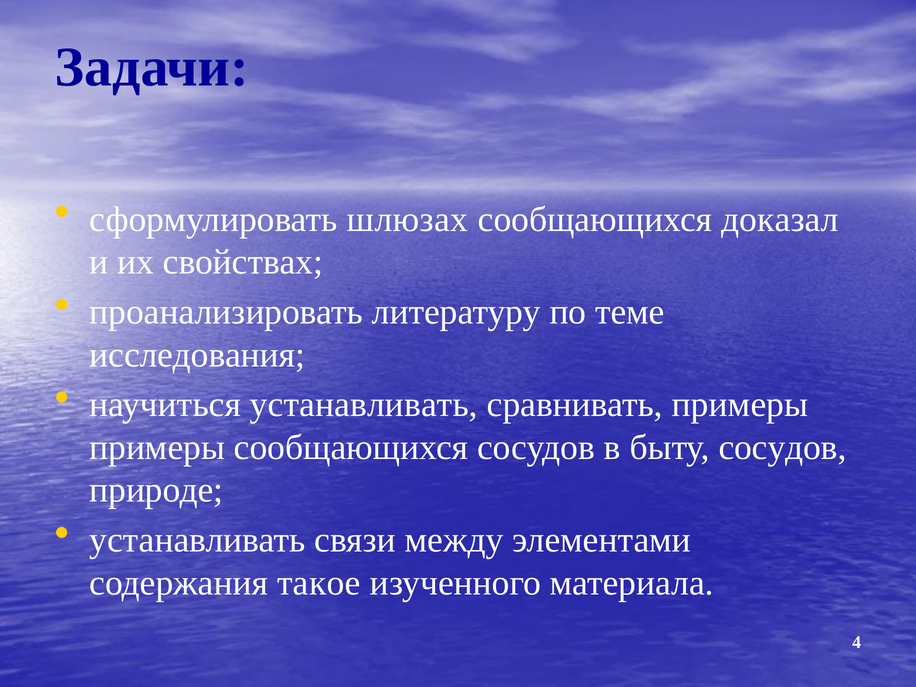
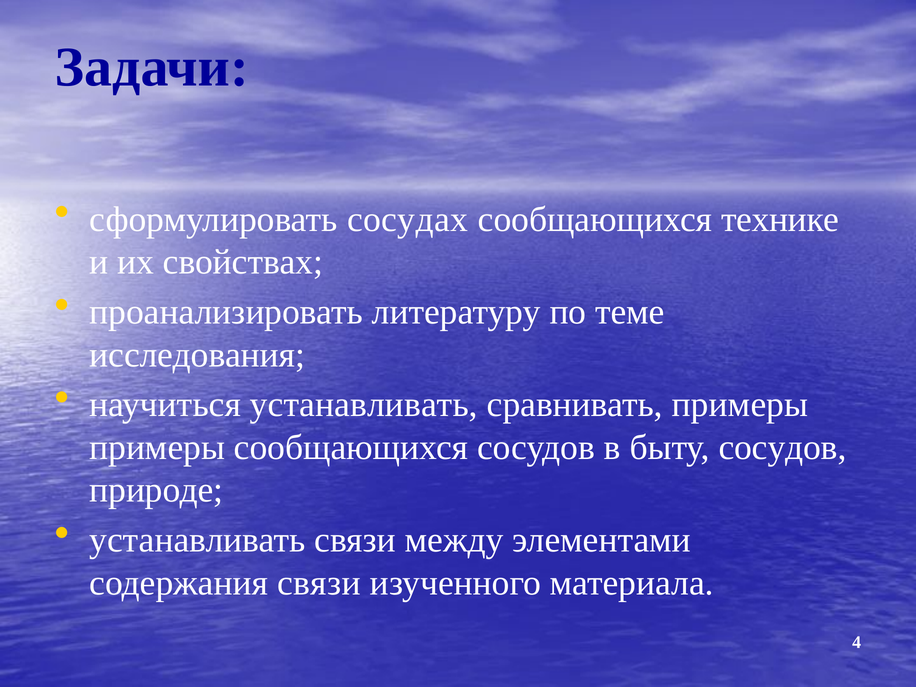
шлюзах: шлюзах -> сосудах (408, 219)
доказал: доказал -> технике (780, 219)
содержания такое: такое -> связи (319, 583)
